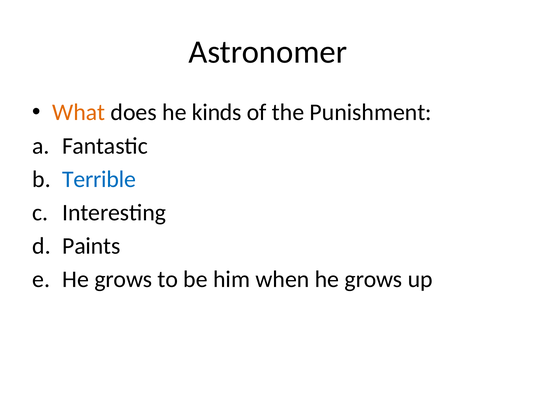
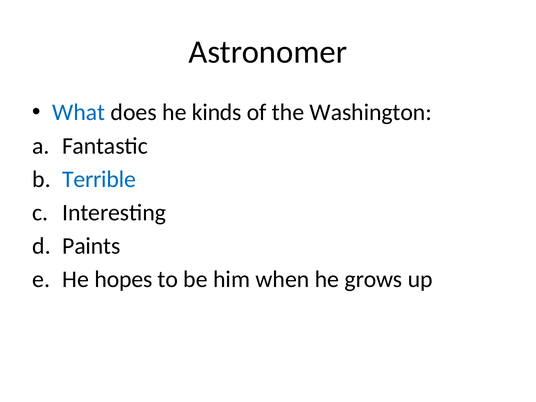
What colour: orange -> blue (79, 112)
Punishment: Punishment -> Washington (371, 112)
grows: grows -> hopes (123, 279)
